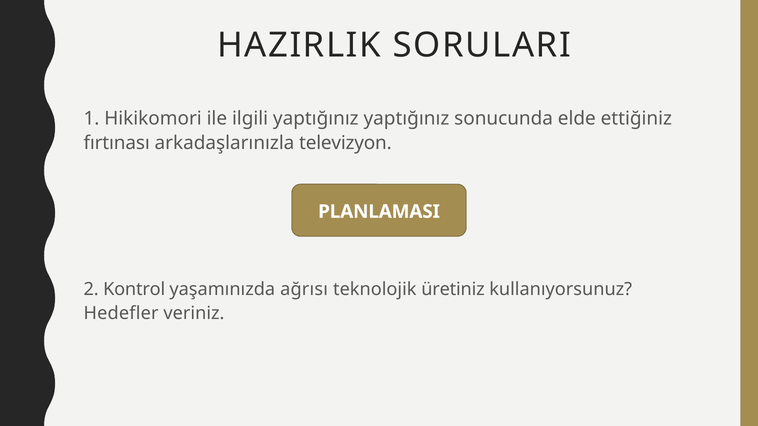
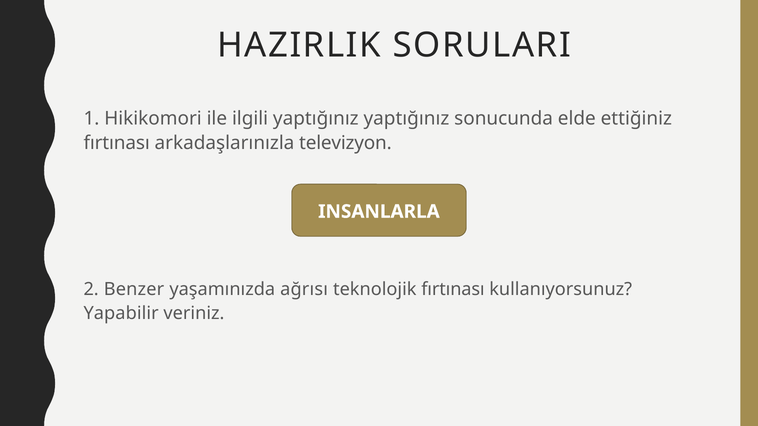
PLANLAMASI: PLANLAMASI -> INSANLARLA (379, 212)
Kontrol: Kontrol -> Benzer (134, 290)
teknolojik üretiniz: üretiniz -> fırtınası (453, 290)
Hedefler: Hedefler -> Yapabilir (121, 314)
